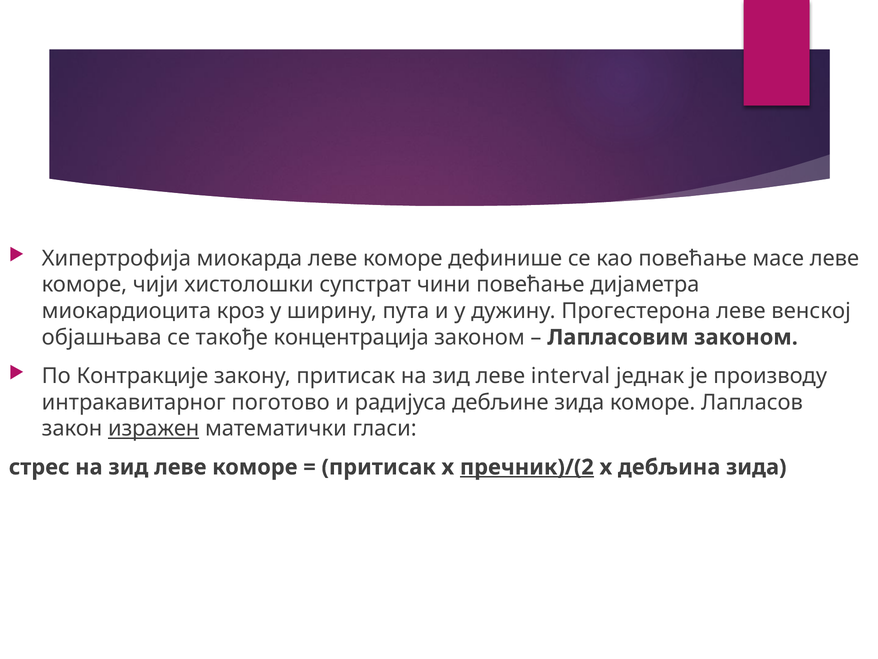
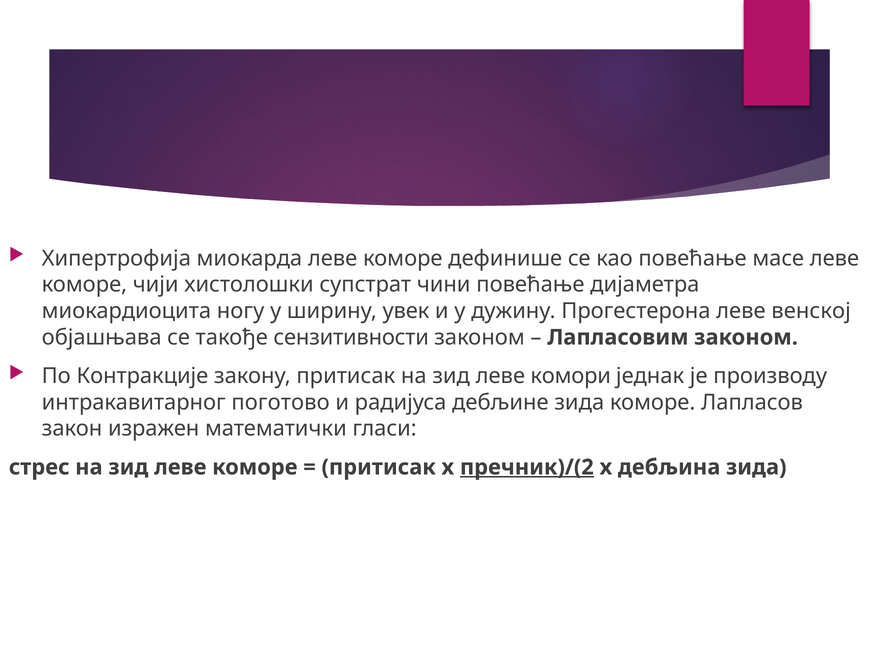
кроз: кроз -> ногу (241, 311)
пута: пута -> увек (406, 311)
концентрација: концентрација -> сензитивности (351, 337)
interval: interval -> комори (571, 376)
изражен underline: present -> none (154, 428)
